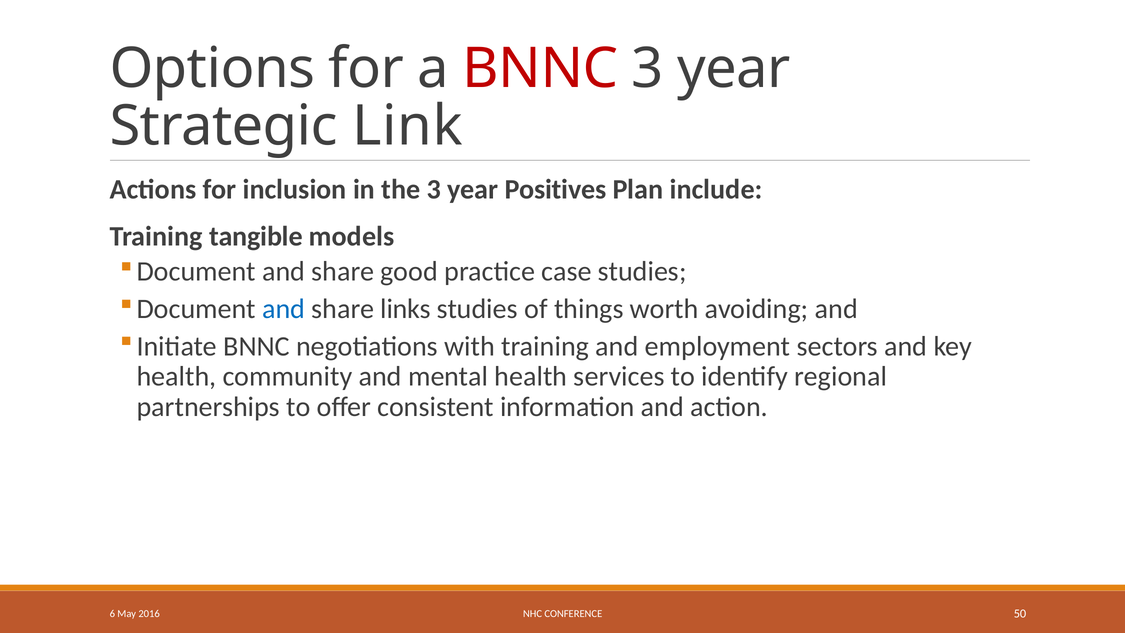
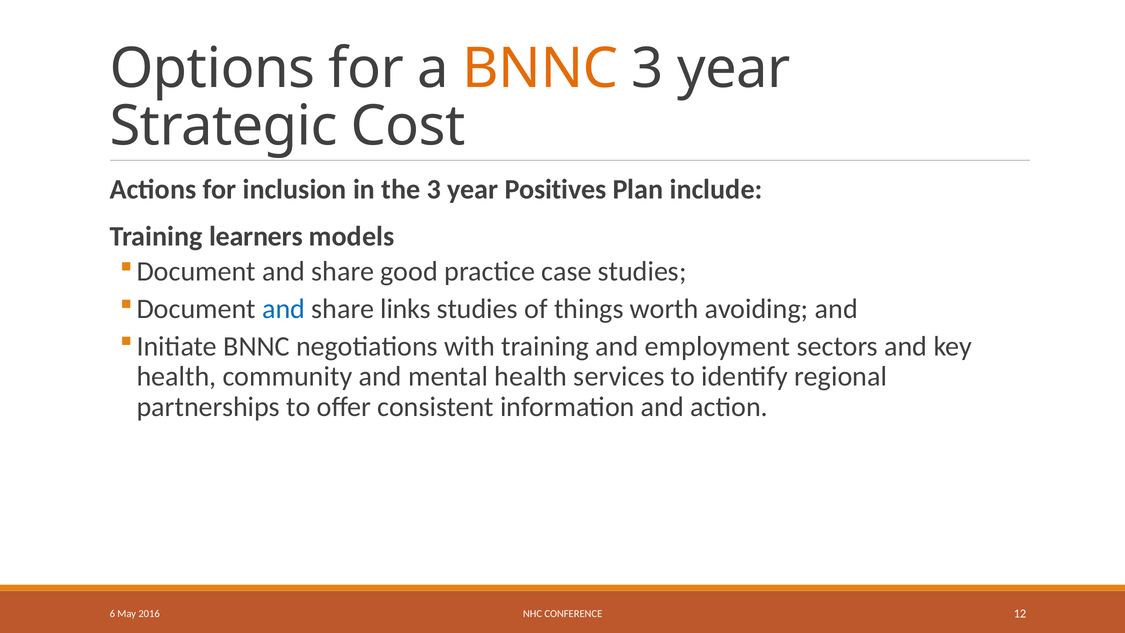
BNNC colour: red -> orange (540, 69)
Link: Link -> Cost (408, 126)
tangible: tangible -> learners (256, 236)
50: 50 -> 12 (1020, 614)
